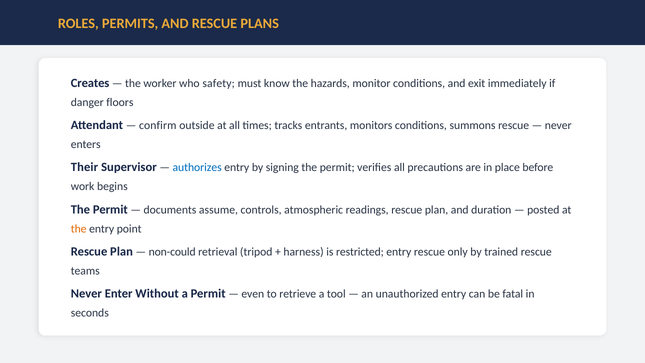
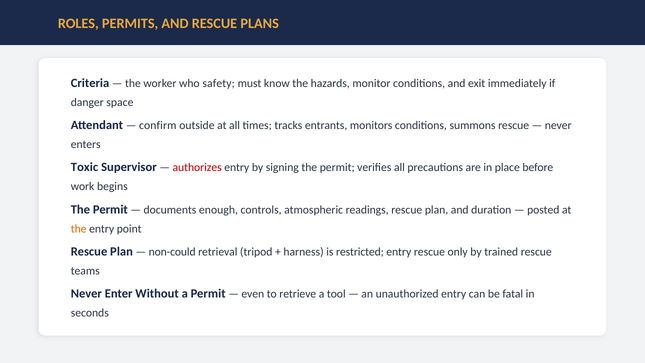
Creates: Creates -> Criteria (90, 83)
floors: floors -> space (120, 102)
Their: Their -> Toxic (85, 167)
authorizes colour: blue -> red (197, 168)
assume: assume -> enough (218, 210)
